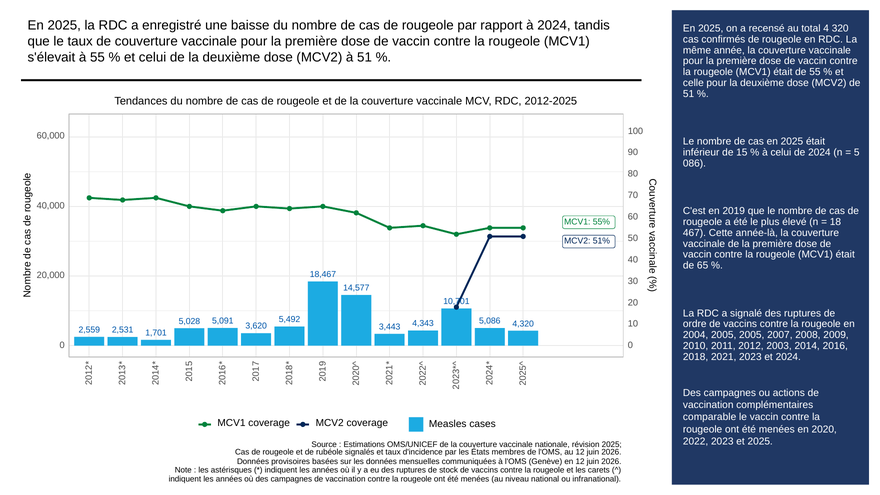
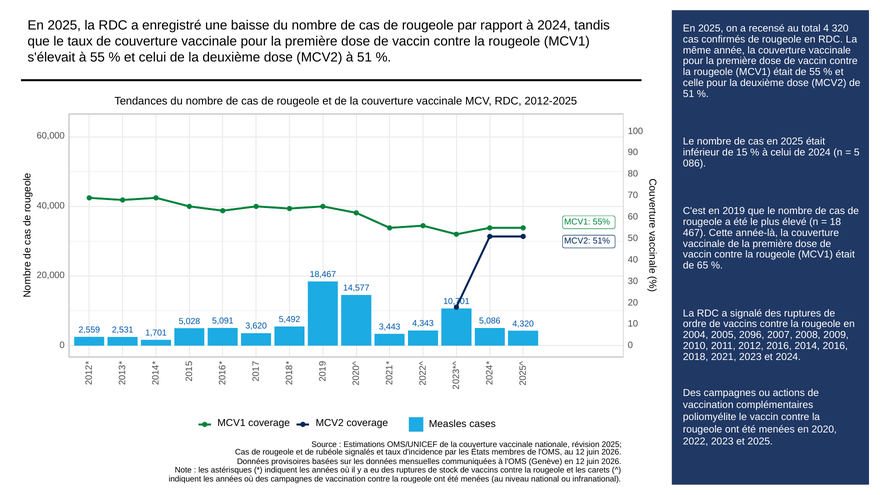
2005 2005: 2005 -> 2096 (752, 335)
2012 2003: 2003 -> 2016 (779, 346)
comparable: comparable -> poliomyélite (710, 417)
